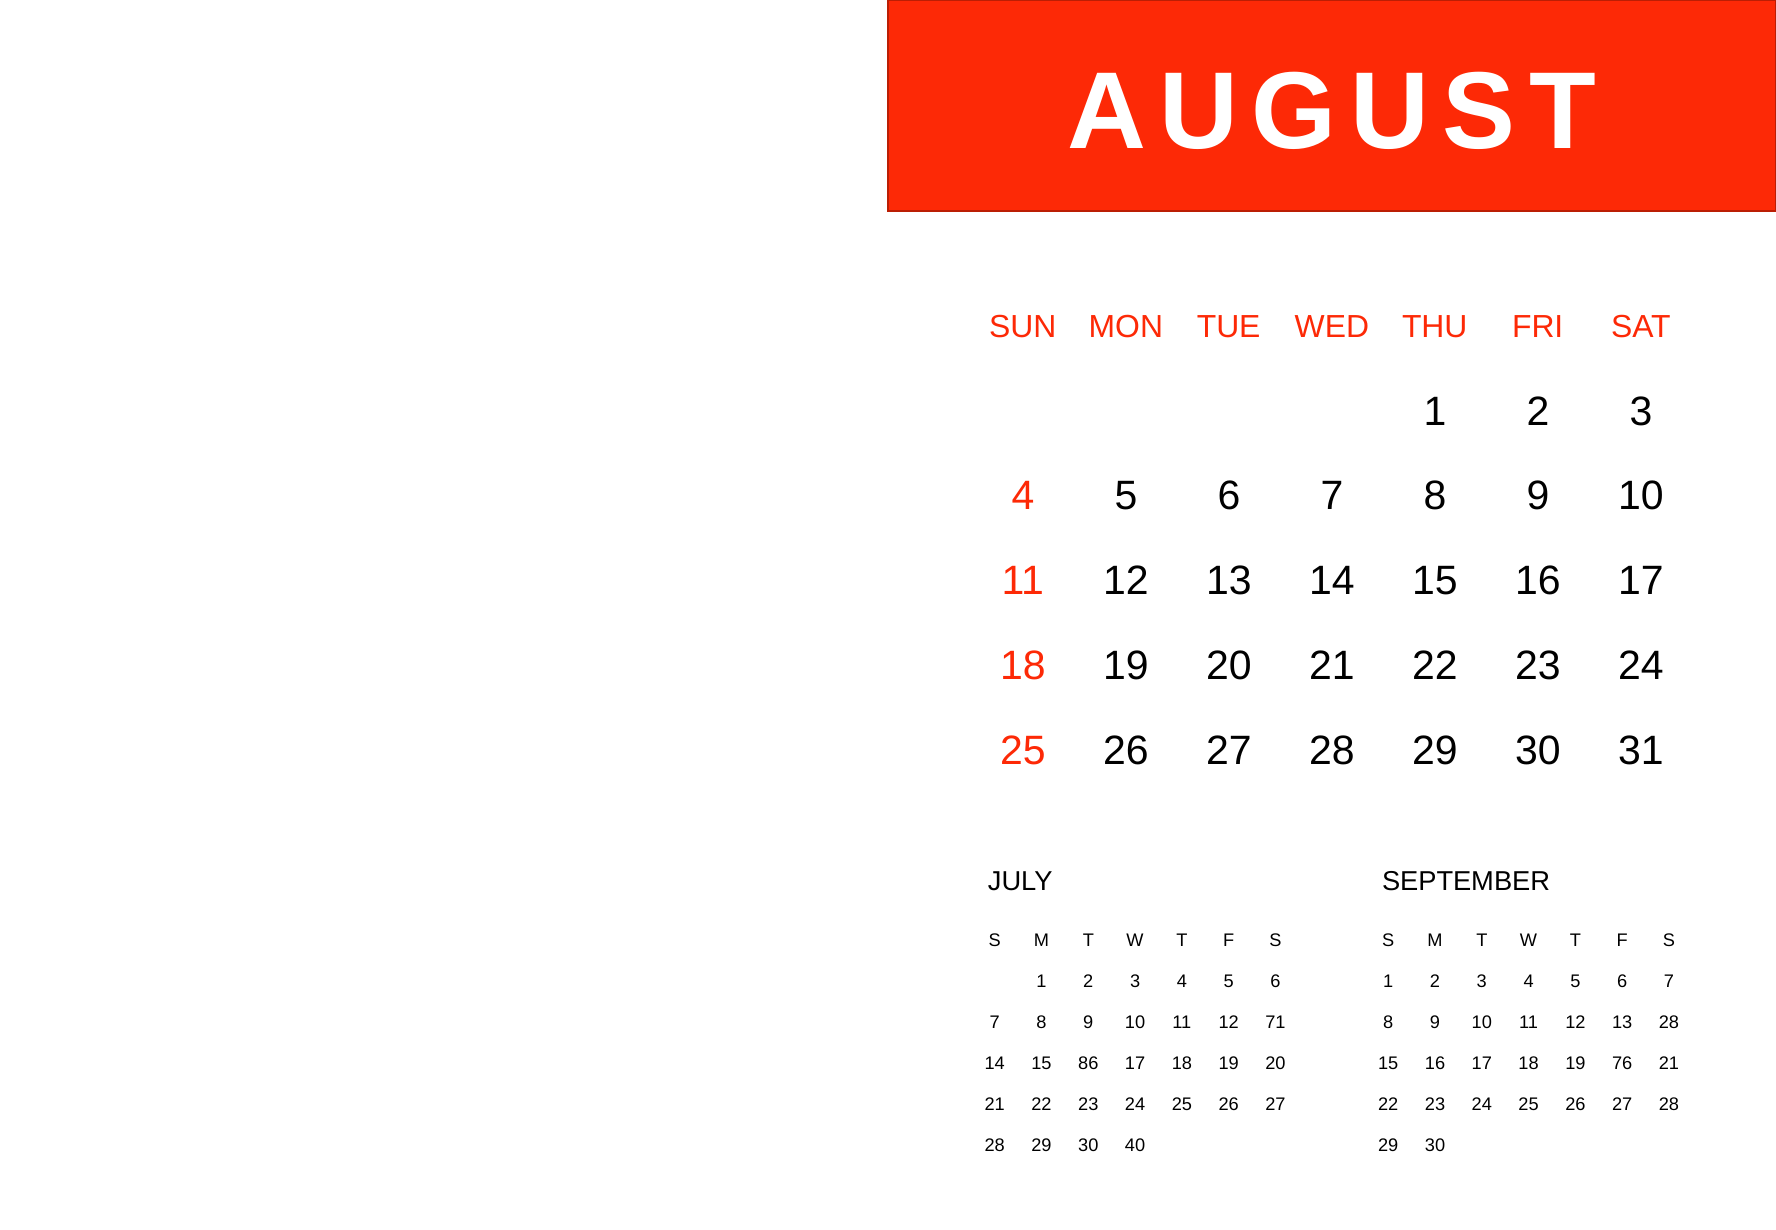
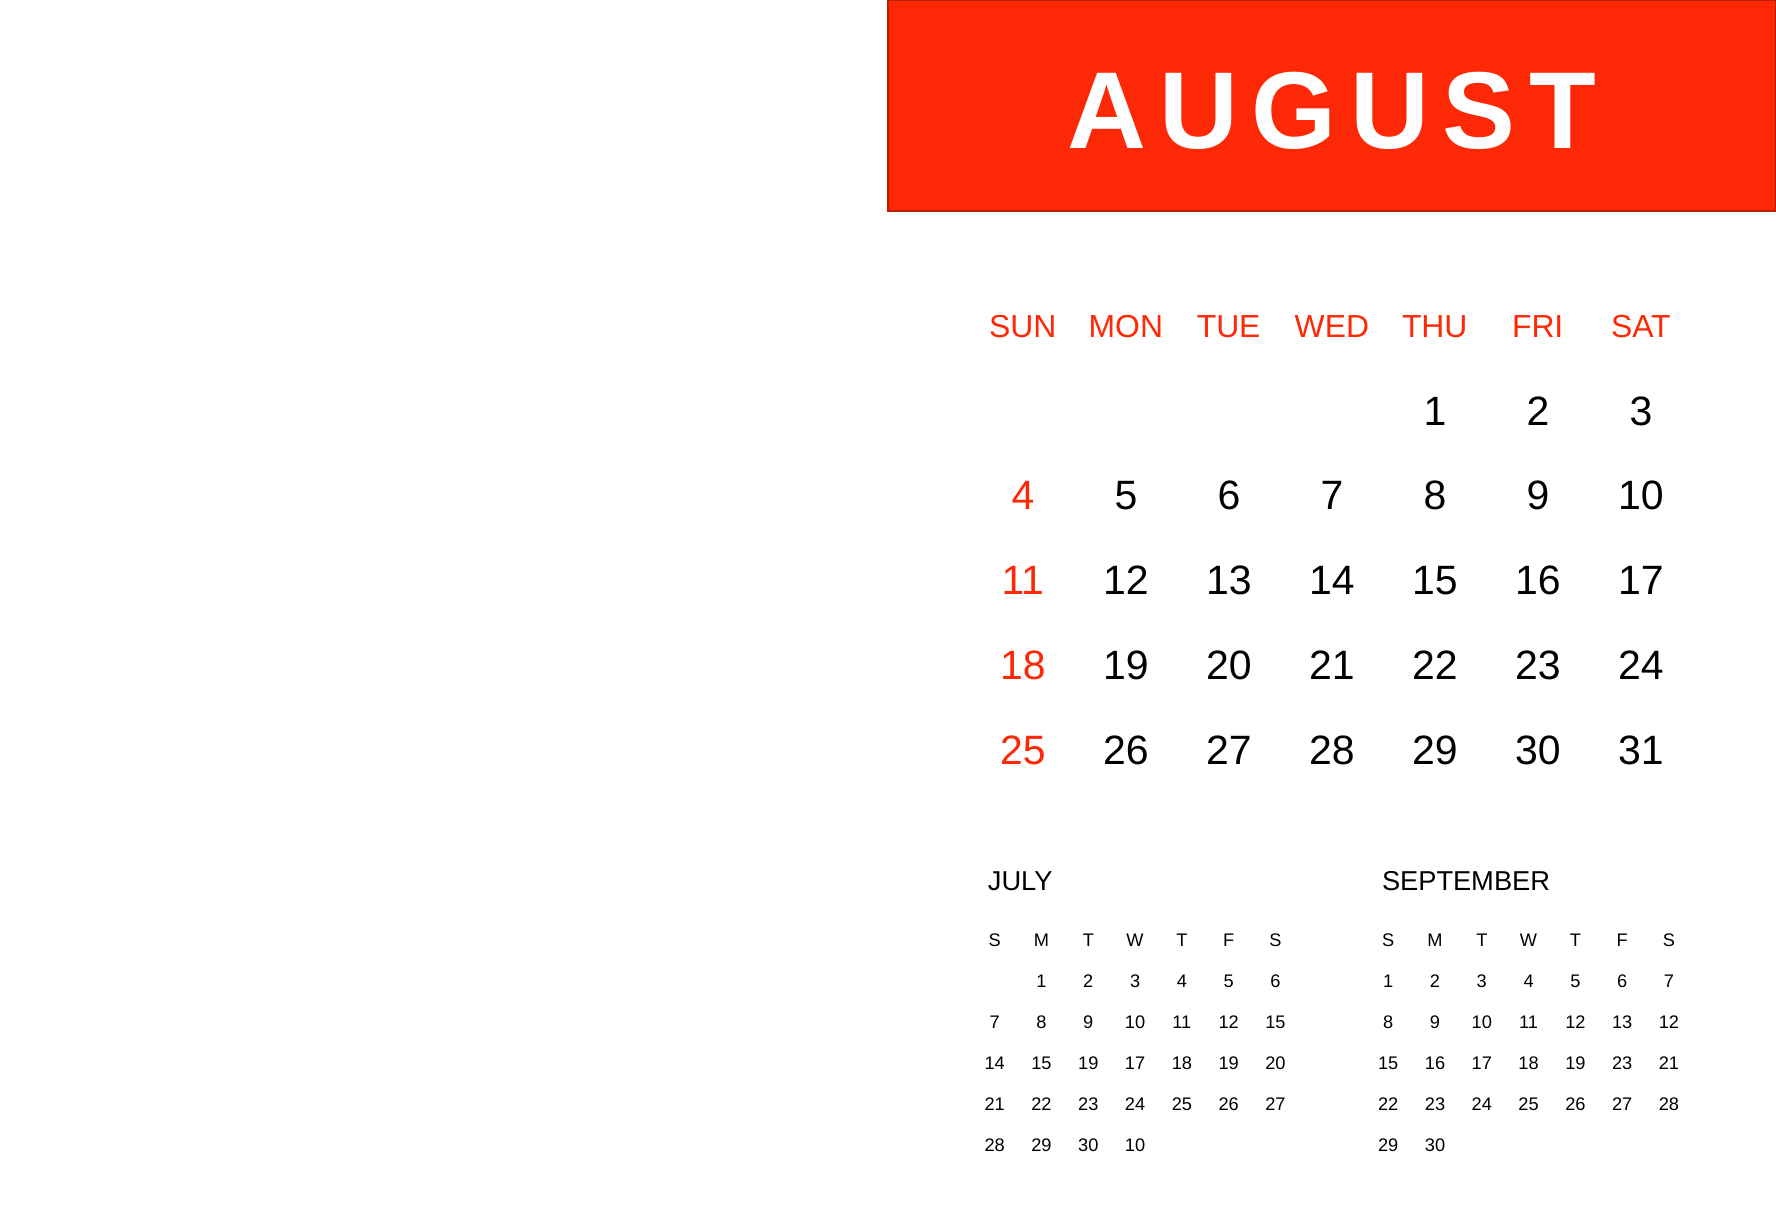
11 12 71: 71 -> 15 (1275, 1022)
13 28: 28 -> 12 (1669, 1022)
15 86: 86 -> 19 (1088, 1063)
19 76: 76 -> 23 (1622, 1063)
30 40: 40 -> 10 (1135, 1145)
